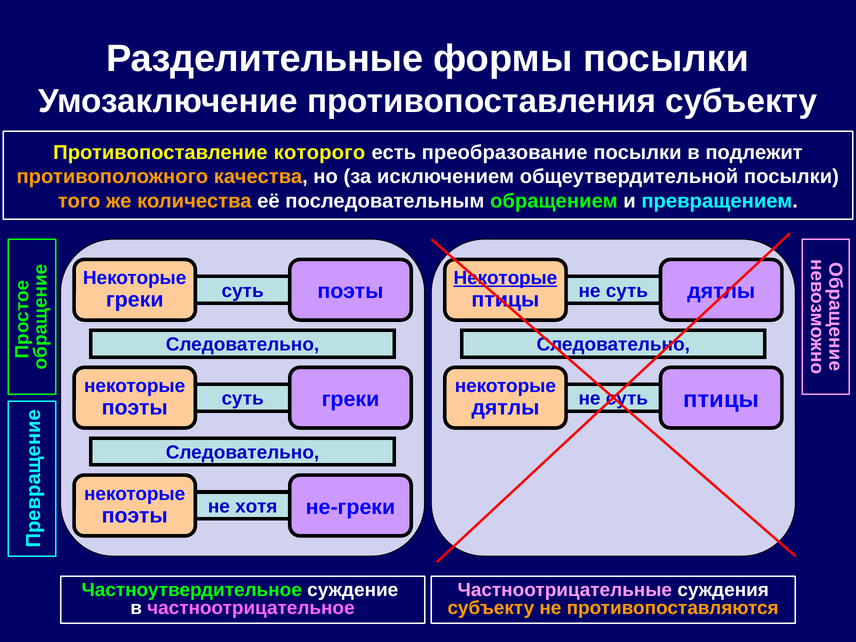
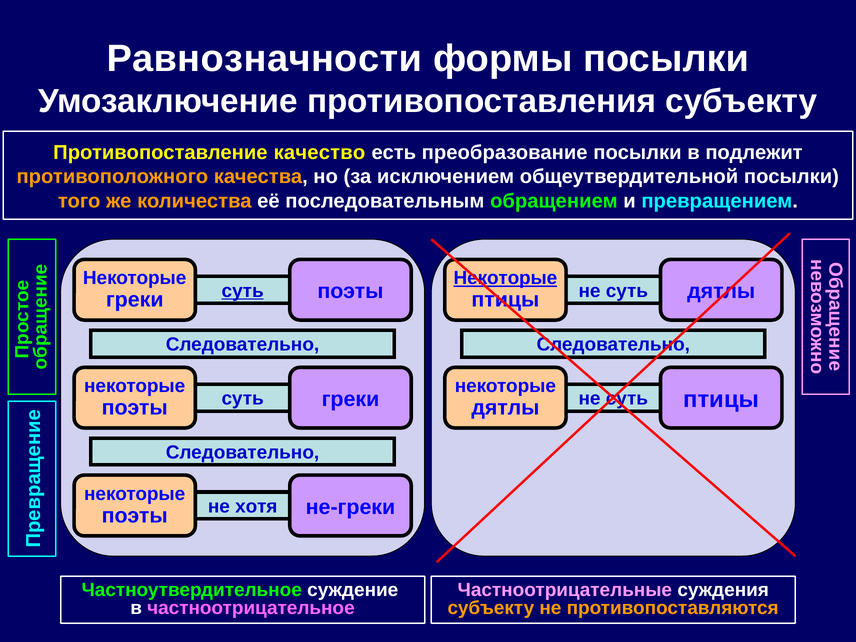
Разделительные: Разделительные -> Равнозначности (264, 59)
которого: которого -> качество (319, 152)
суть underline: none -> present (243, 291)
